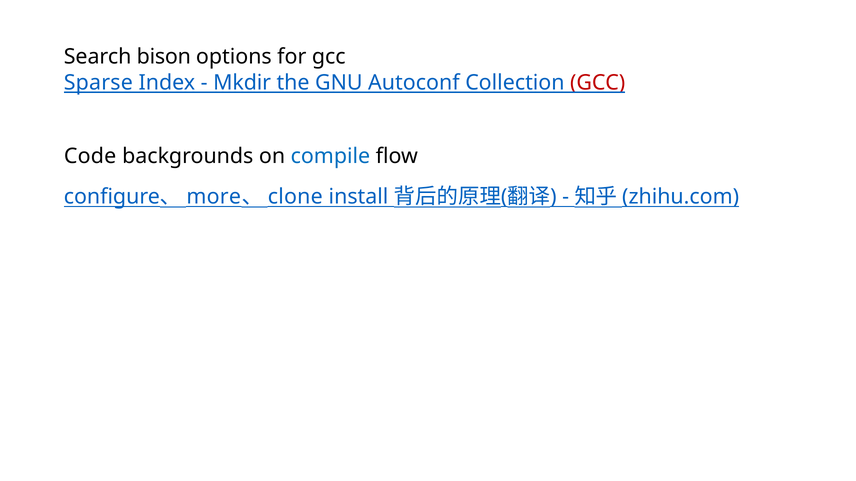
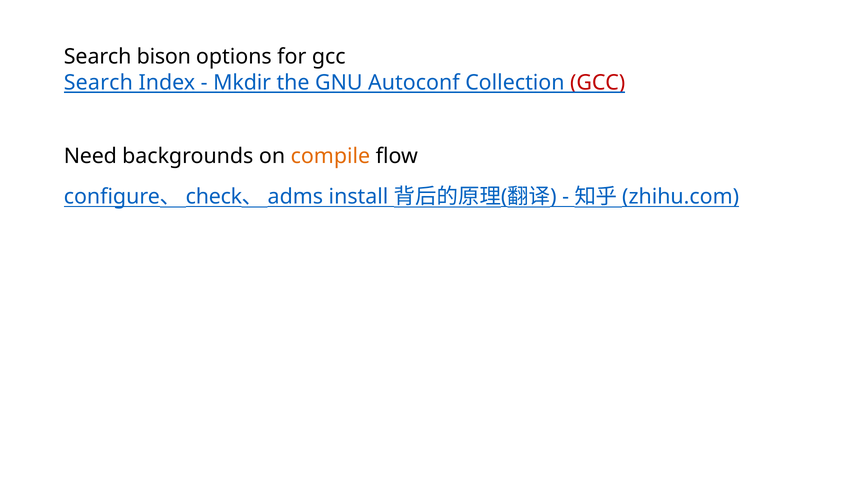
Sparse: Sparse -> Search (98, 83)
Code: Code -> Need (90, 156)
compile colour: blue -> orange (330, 156)
more: more -> check (214, 197)
clone: clone -> adms (295, 197)
